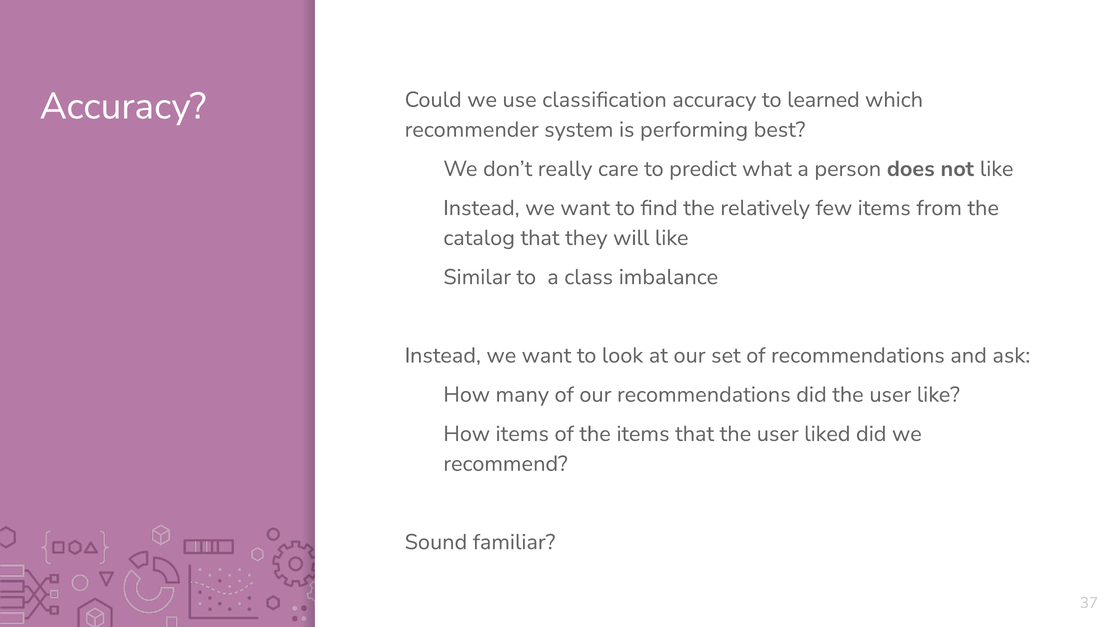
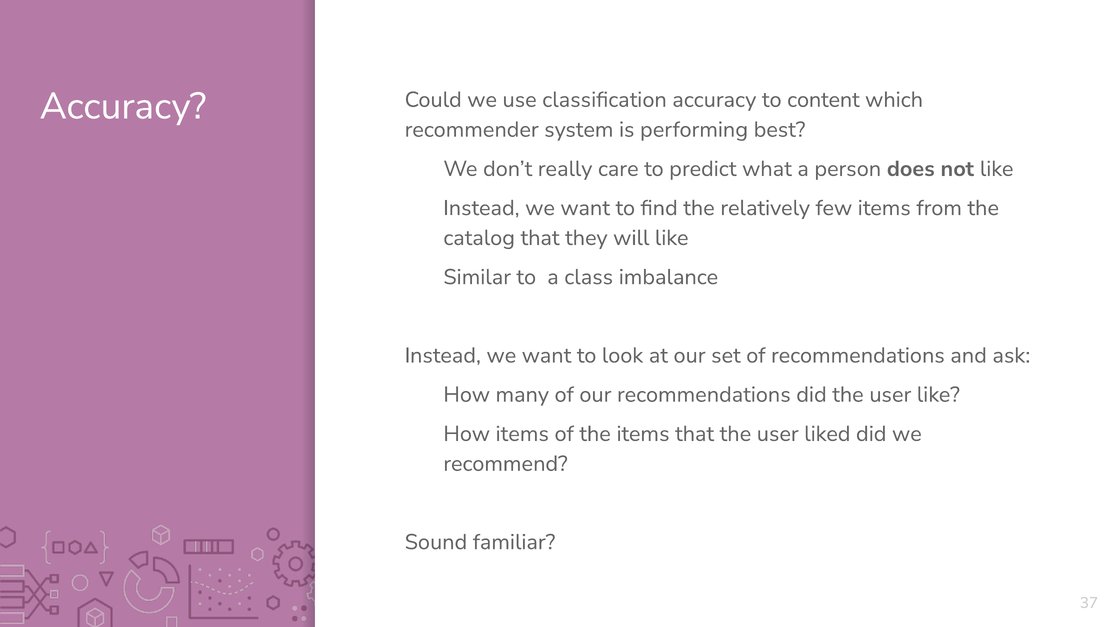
learned: learned -> content (823, 100)
